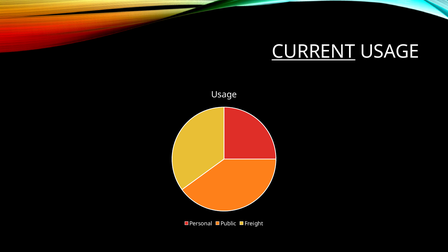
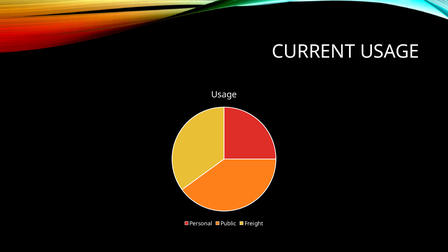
CURRENT underline: present -> none (313, 52)
